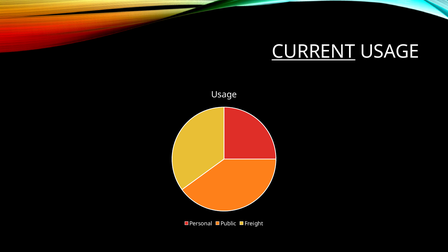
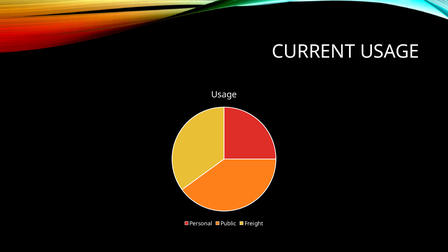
CURRENT underline: present -> none (313, 52)
